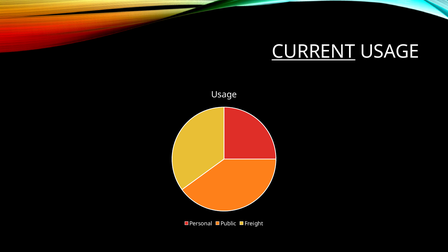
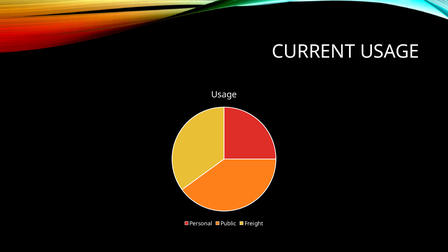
CURRENT underline: present -> none (313, 52)
